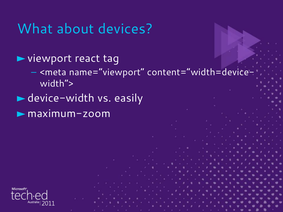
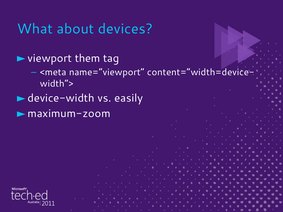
react: react -> them (88, 58)
